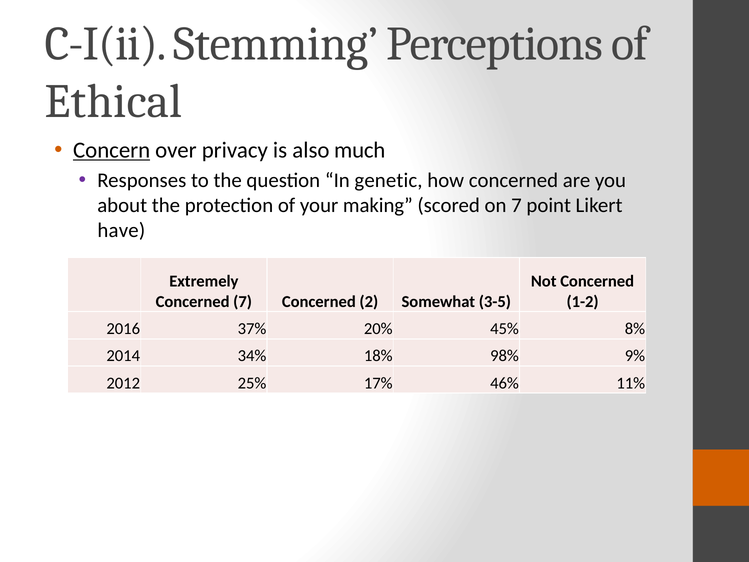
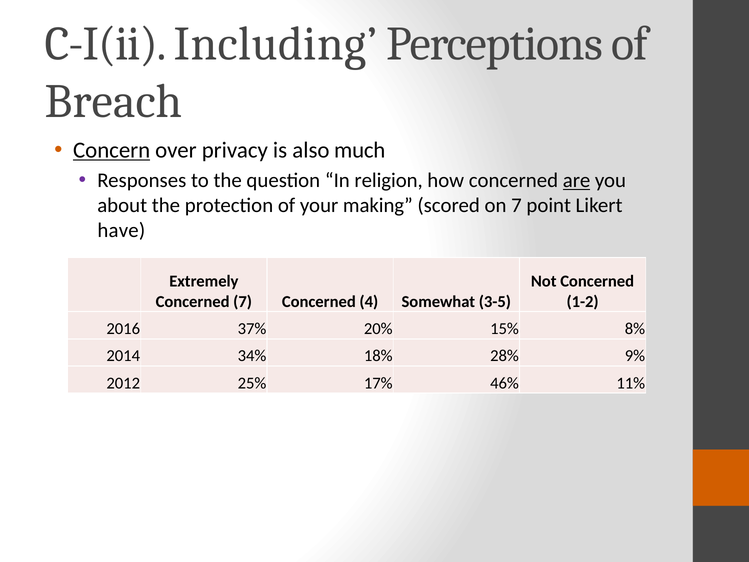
Stemming: Stemming -> Including (275, 44)
Ethical: Ethical -> Breach (114, 101)
genetic: genetic -> religion (389, 180)
are underline: none -> present (577, 180)
2: 2 -> 4 (369, 302)
45%: 45% -> 15% (505, 329)
98%: 98% -> 28% (505, 356)
